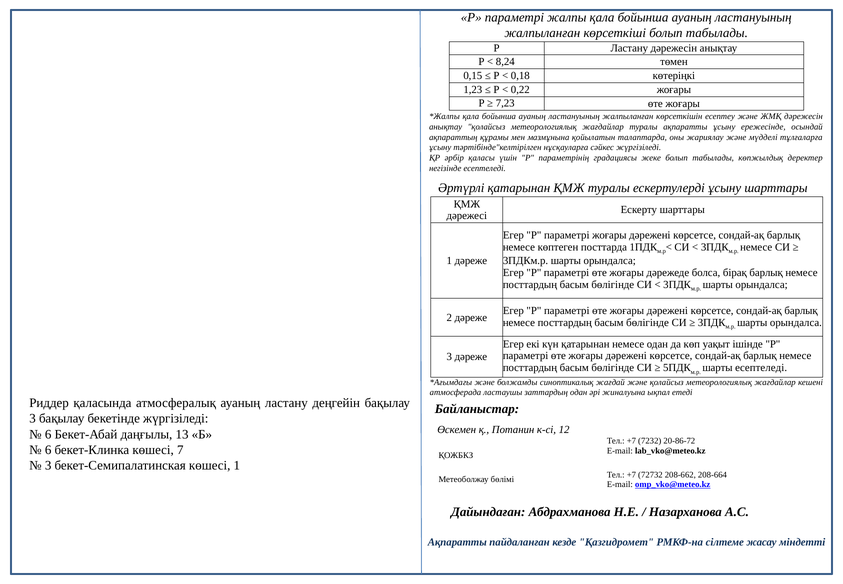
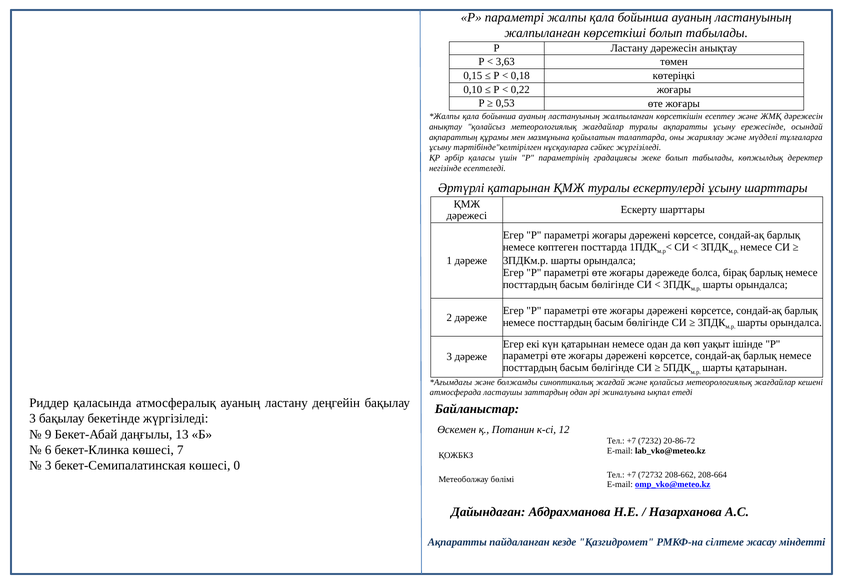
8,24: 8,24 -> 3,63 (505, 62)
1,23: 1,23 -> 0,10 (473, 89)
7,23: 7,23 -> 0,53 (505, 103)
шарты есептеледі: есептеледі -> қатарынан (761, 368)
6: 6 -> 9 (48, 434)
көшесі 1: 1 -> 0 (237, 465)
